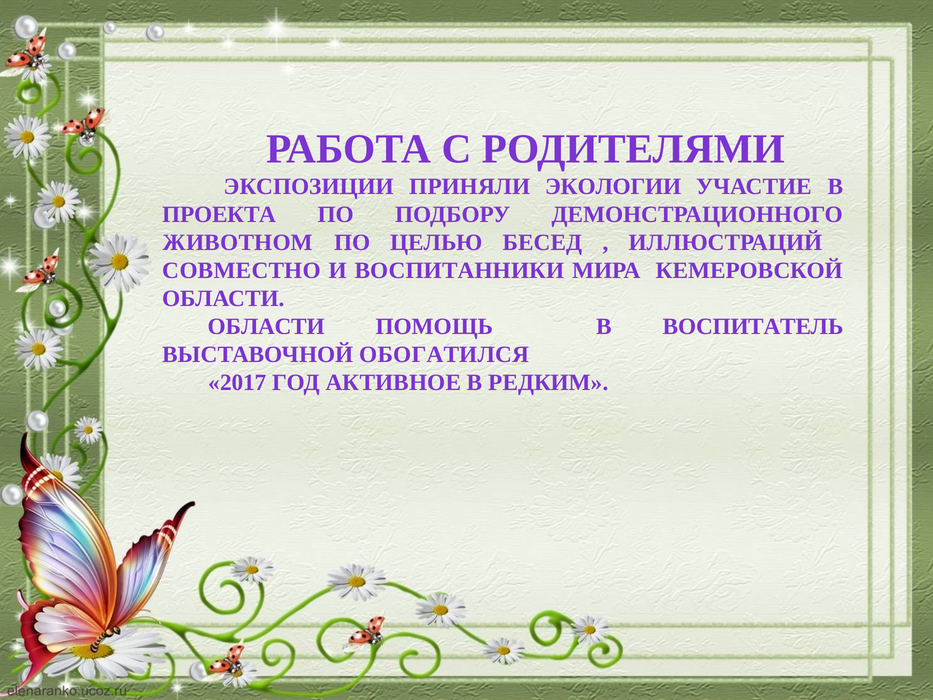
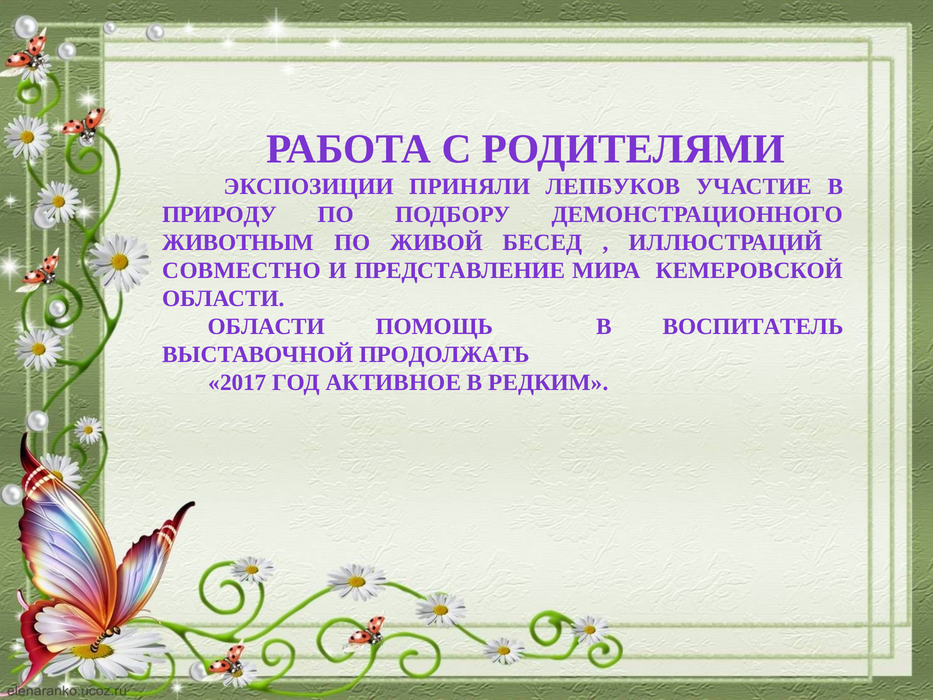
ЭКОЛОГИИ: ЭКОЛОГИИ -> ЛЕПБУКОВ (613, 187)
ПРОЕКТА: ПРОЕКТА -> ПРИРОДУ (219, 215)
ЖИВОТНОМ: ЖИВОТНОМ -> ЖИВОТНЫМ (238, 243)
ЦЕЛЬЮ: ЦЕЛЬЮ -> ЖИВОЙ (437, 243)
ВОСПИТАННИКИ: ВОСПИТАННИКИ -> ПРЕДСТАВЛЕНИЕ (460, 271)
ОБОГАТИЛСЯ: ОБОГАТИЛСЯ -> ПРОДОЛЖАТЬ (444, 355)
